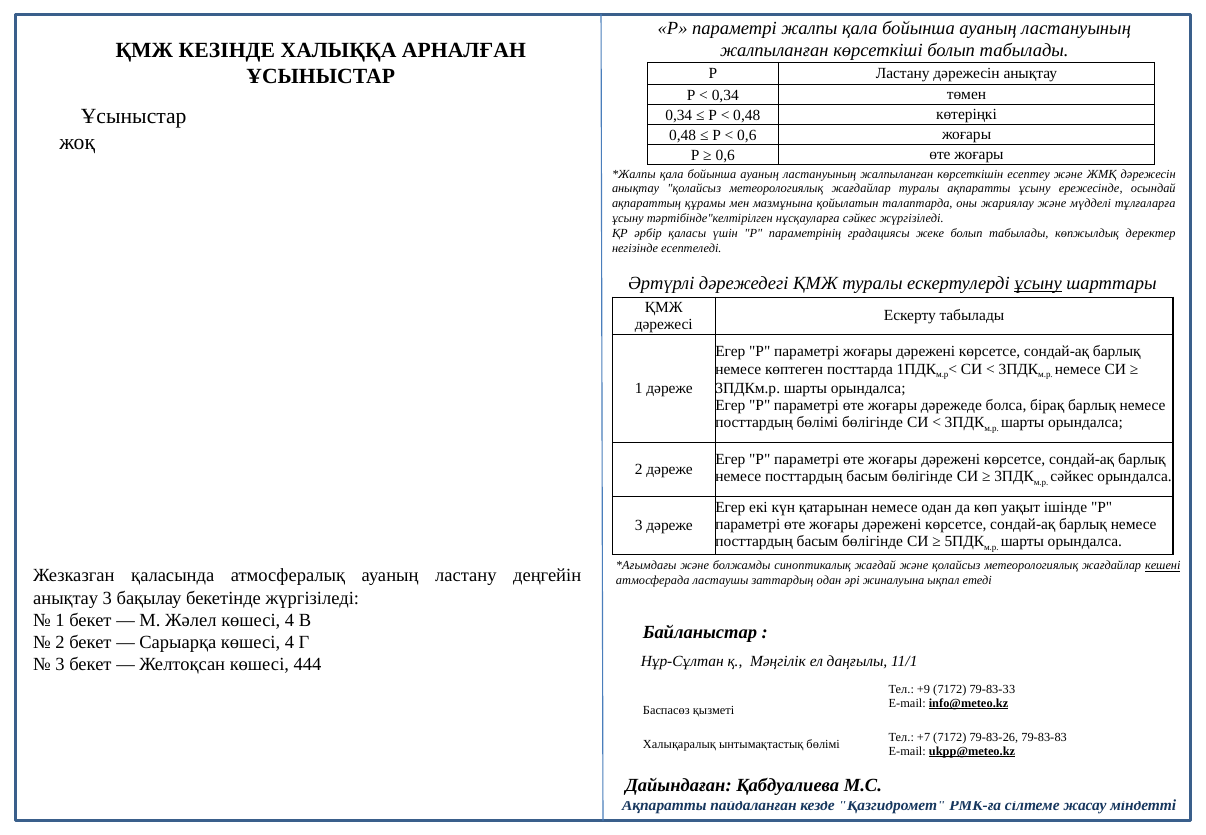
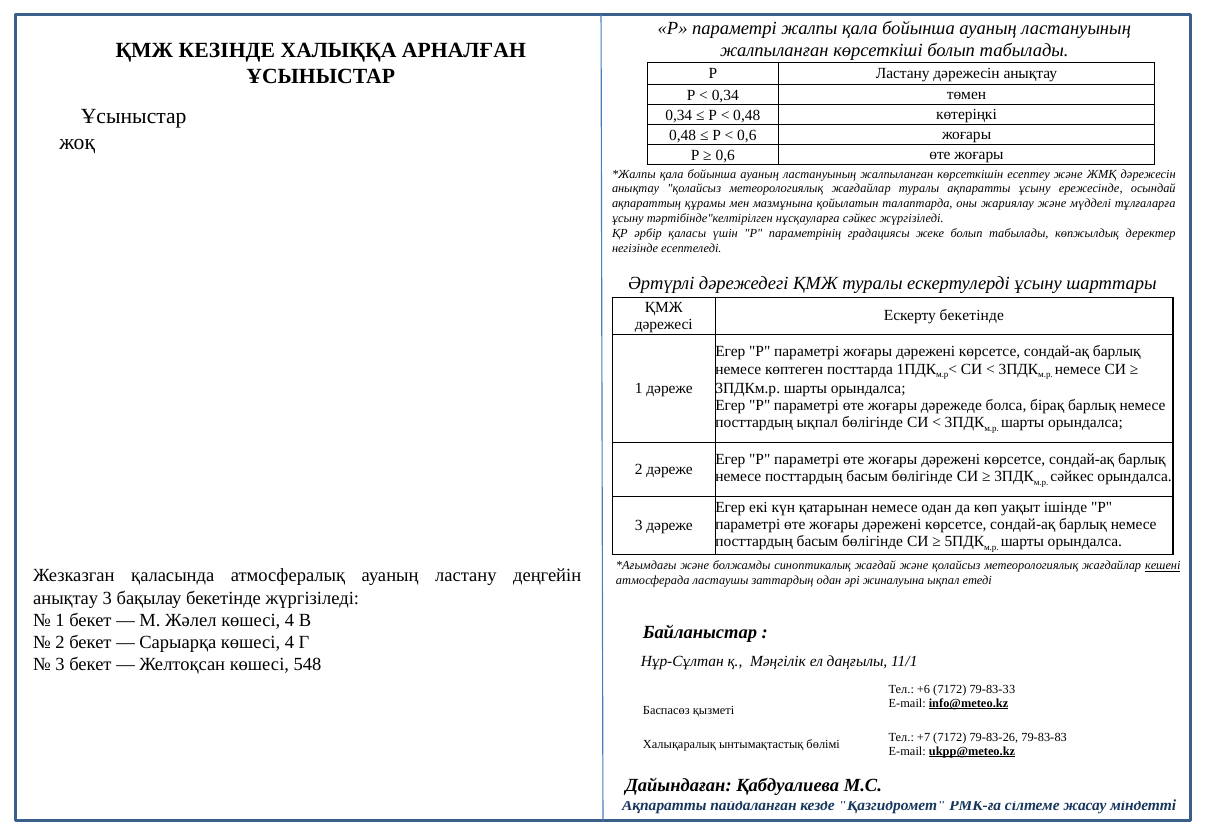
ұсыну underline: present -> none (1038, 283)
Ескерту табылады: табылады -> бекетінде (972, 316)
посттардың бөлімі: бөлімі -> ықпал (817, 422)
444: 444 -> 548 (308, 665)
+9: +9 -> +6 (924, 689)
